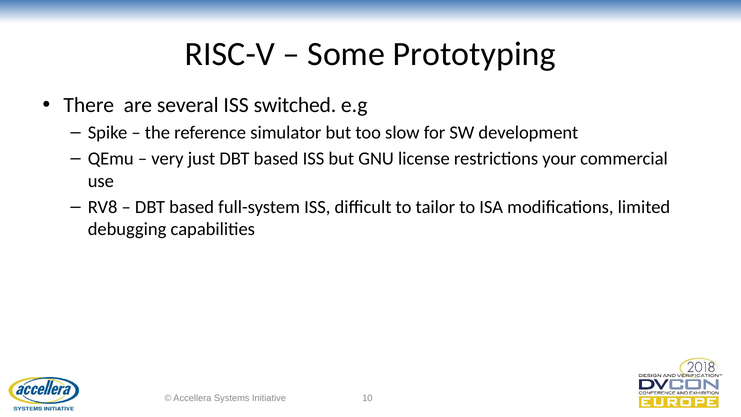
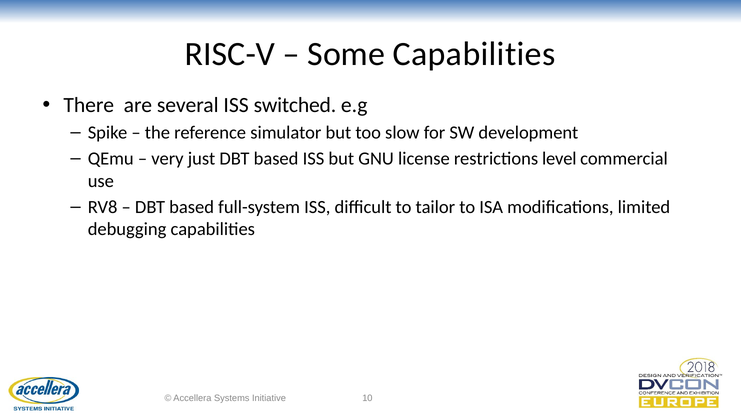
Some Prototyping: Prototyping -> Capabilities (474, 54)
your: your -> level (559, 159)
